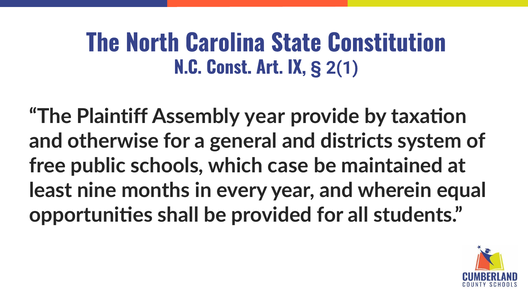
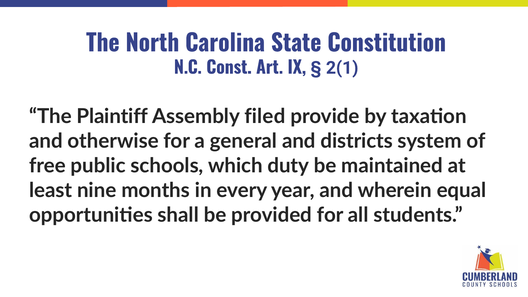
Assembly year: year -> filed (265, 116)
case: case -> duty (288, 166)
